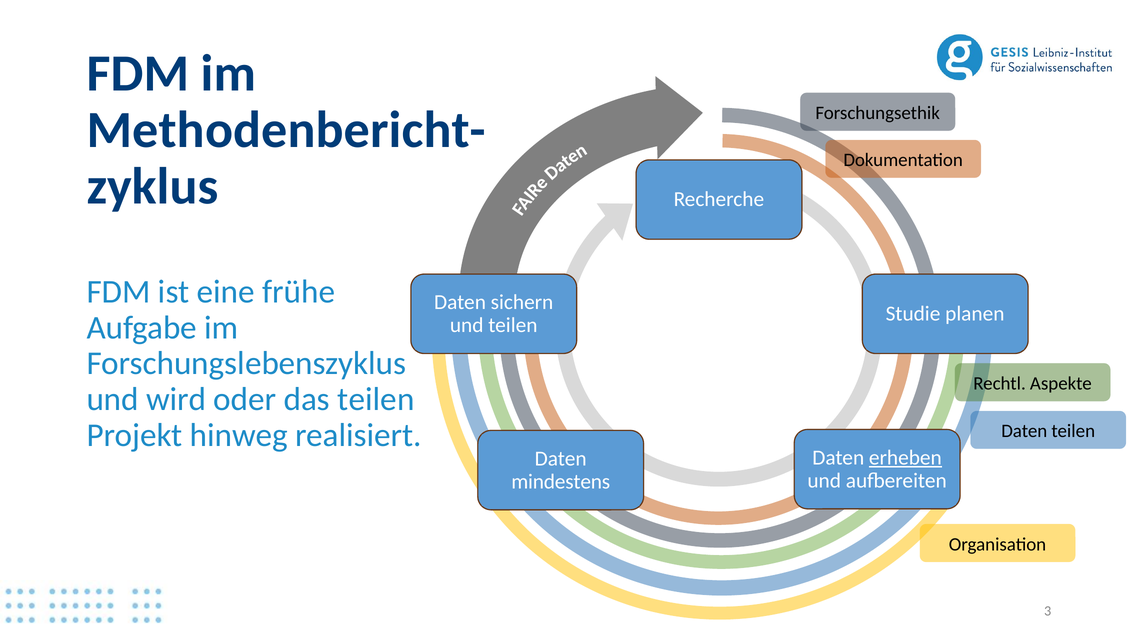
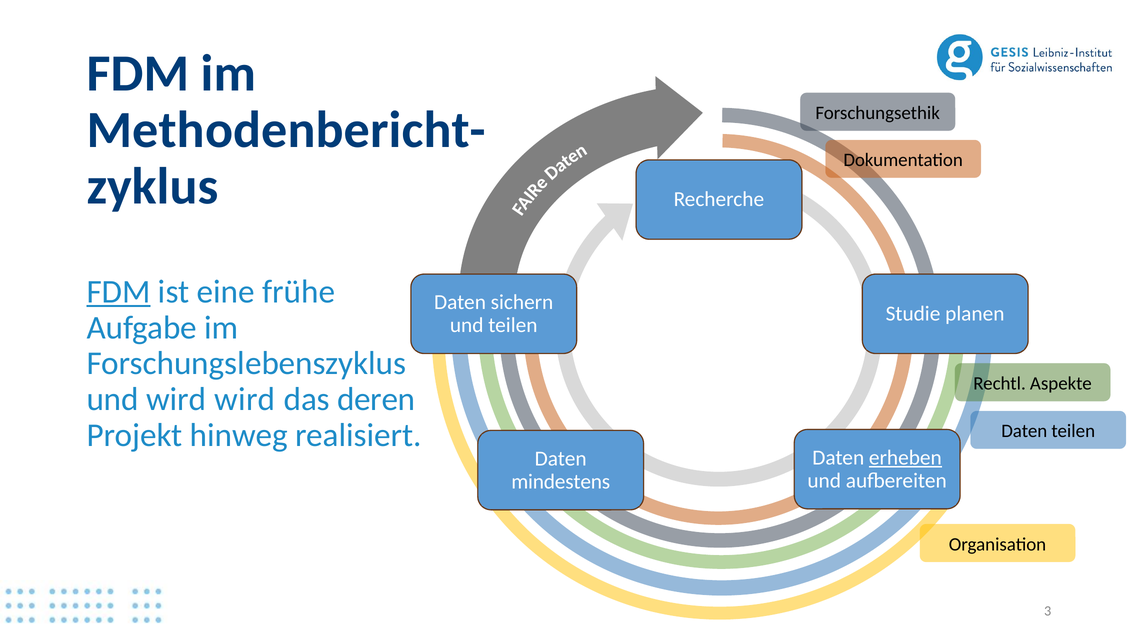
FDM underline: none -> present (119, 292)
wird oder: oder -> wird (245, 399)
das teilen: teilen -> deren (376, 399)
